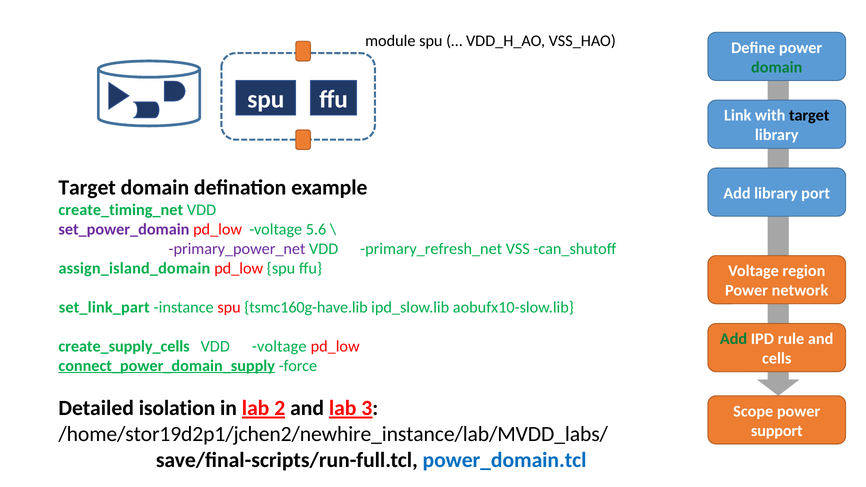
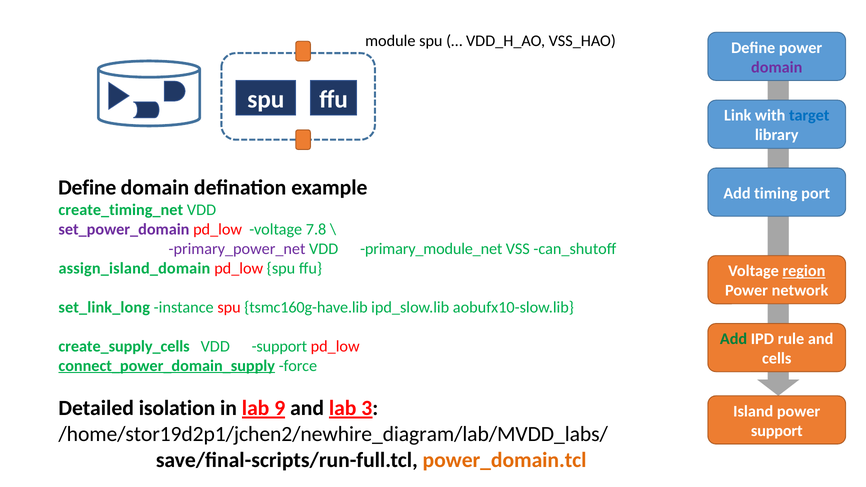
domain colour: green -> purple (777, 67)
target colour: black -> blue (809, 116)
Target: Target -> Define (87, 188)
Add library: library -> timing (776, 193)
5.6: 5.6 -> 7.8 (316, 229)
primary_refresh_net: primary_refresh_net -> primary_module_net (431, 249)
region underline: none -> present (804, 271)
set_link_part: set_link_part -> set_link_long (104, 307)
VDD voltage: voltage -> support (279, 346)
2: 2 -> 9 (280, 408)
Scope: Scope -> Island (753, 411)
/home/stor19d2p1/jchen2/newhire_instance/lab/MVDD_labs/: /home/stor19d2p1/jchen2/newhire_instance/lab/MVDD_labs/ -> /home/stor19d2p1/jchen2/newhire_diagram/lab/MVDD_labs/ (333, 434)
power_domain.tcl colour: blue -> orange (505, 460)
